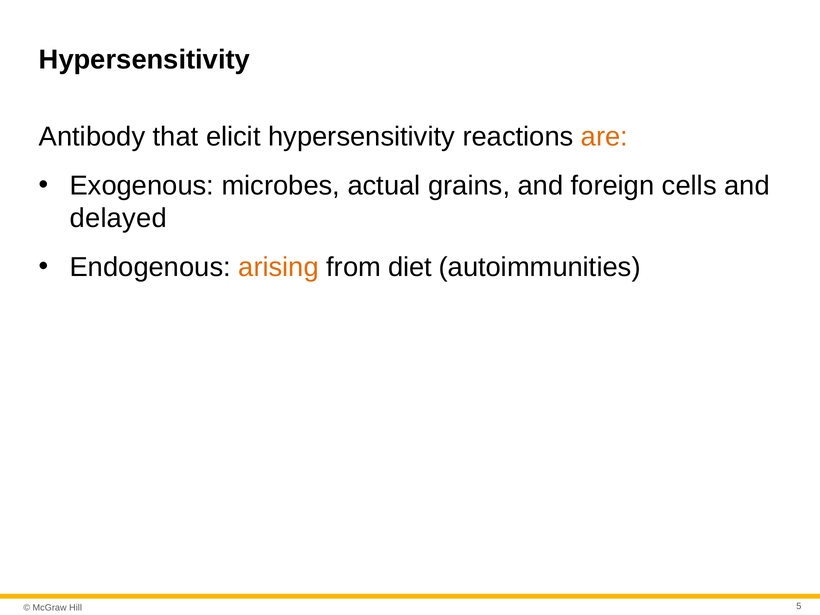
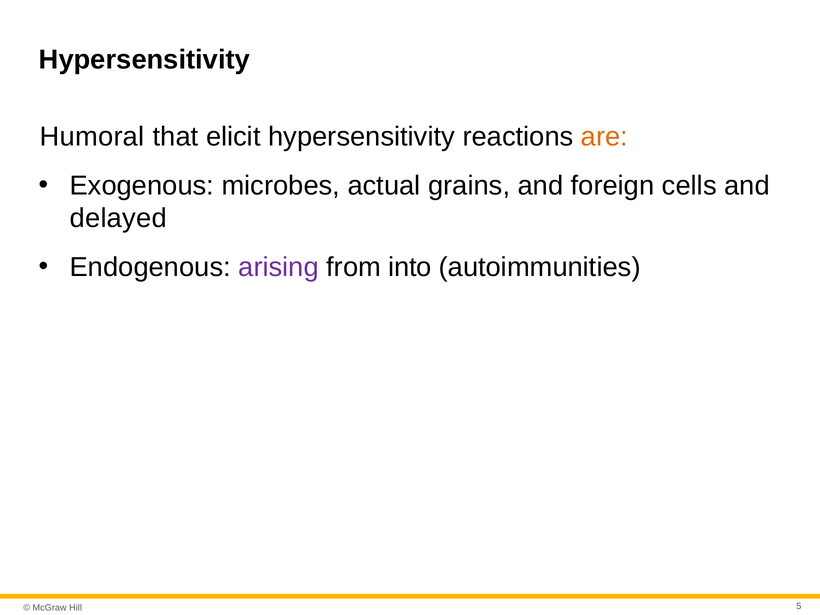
Antibody: Antibody -> Humoral (92, 137)
arising colour: orange -> purple (279, 267)
diet: diet -> into (410, 267)
